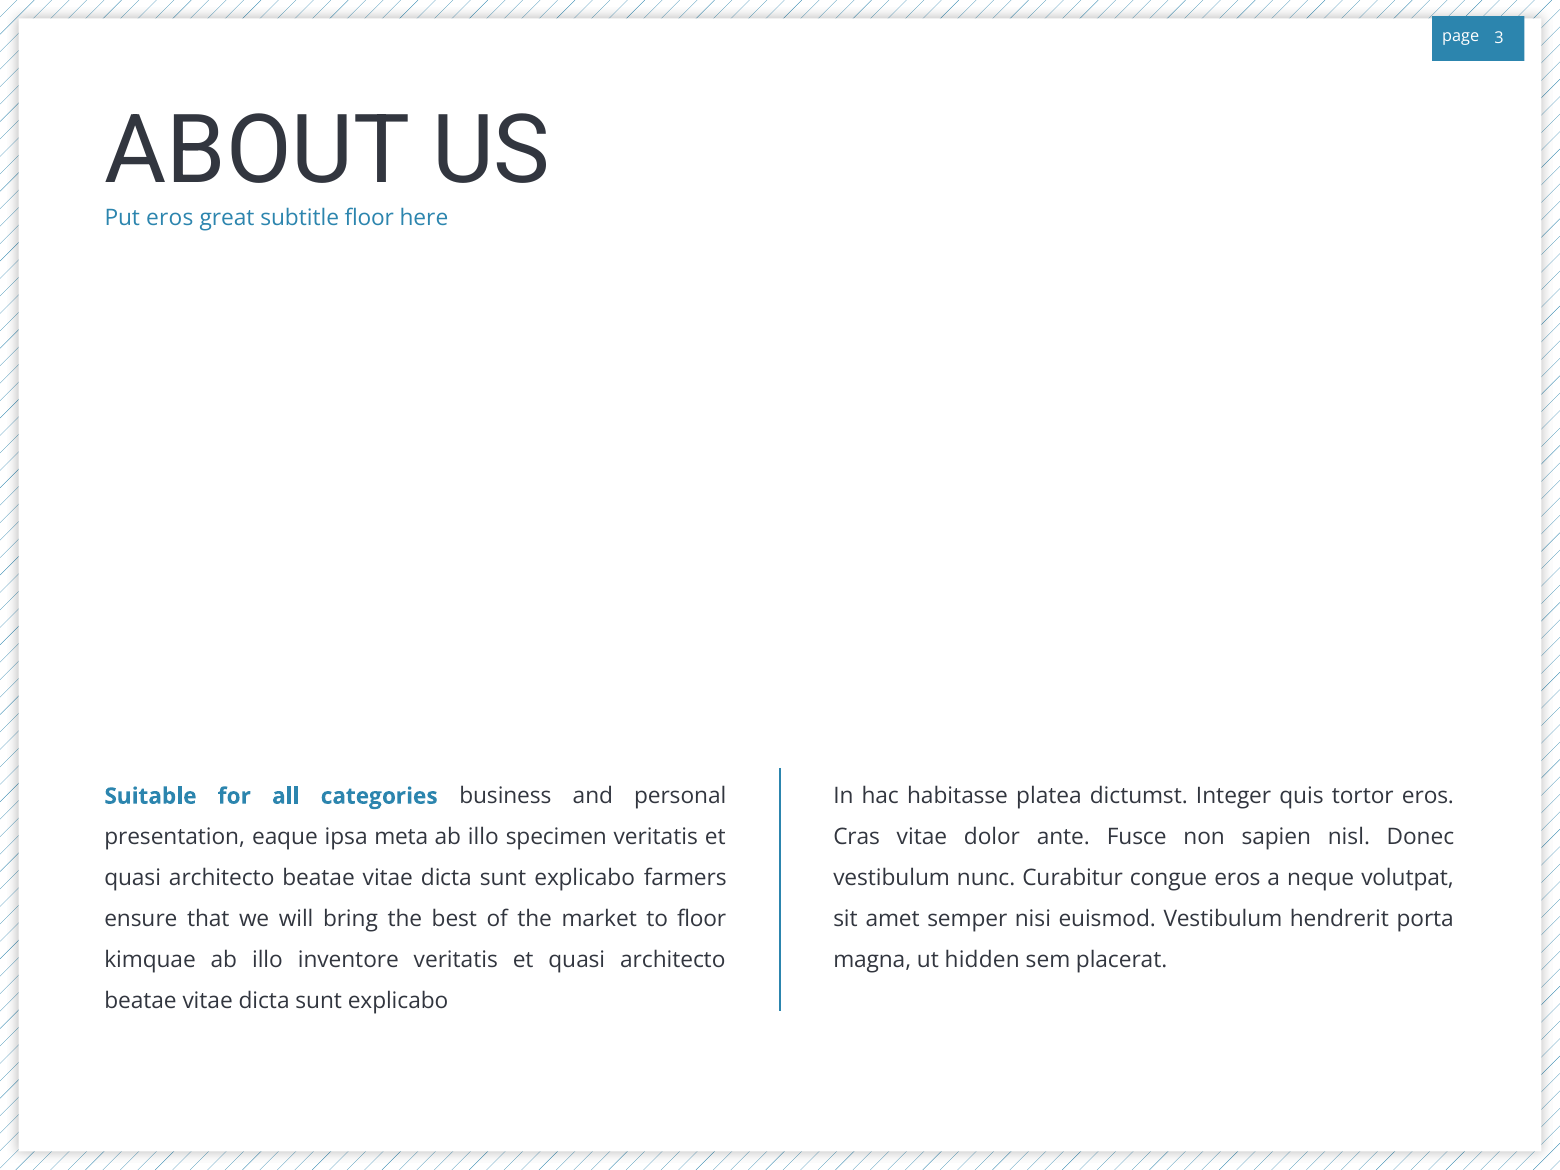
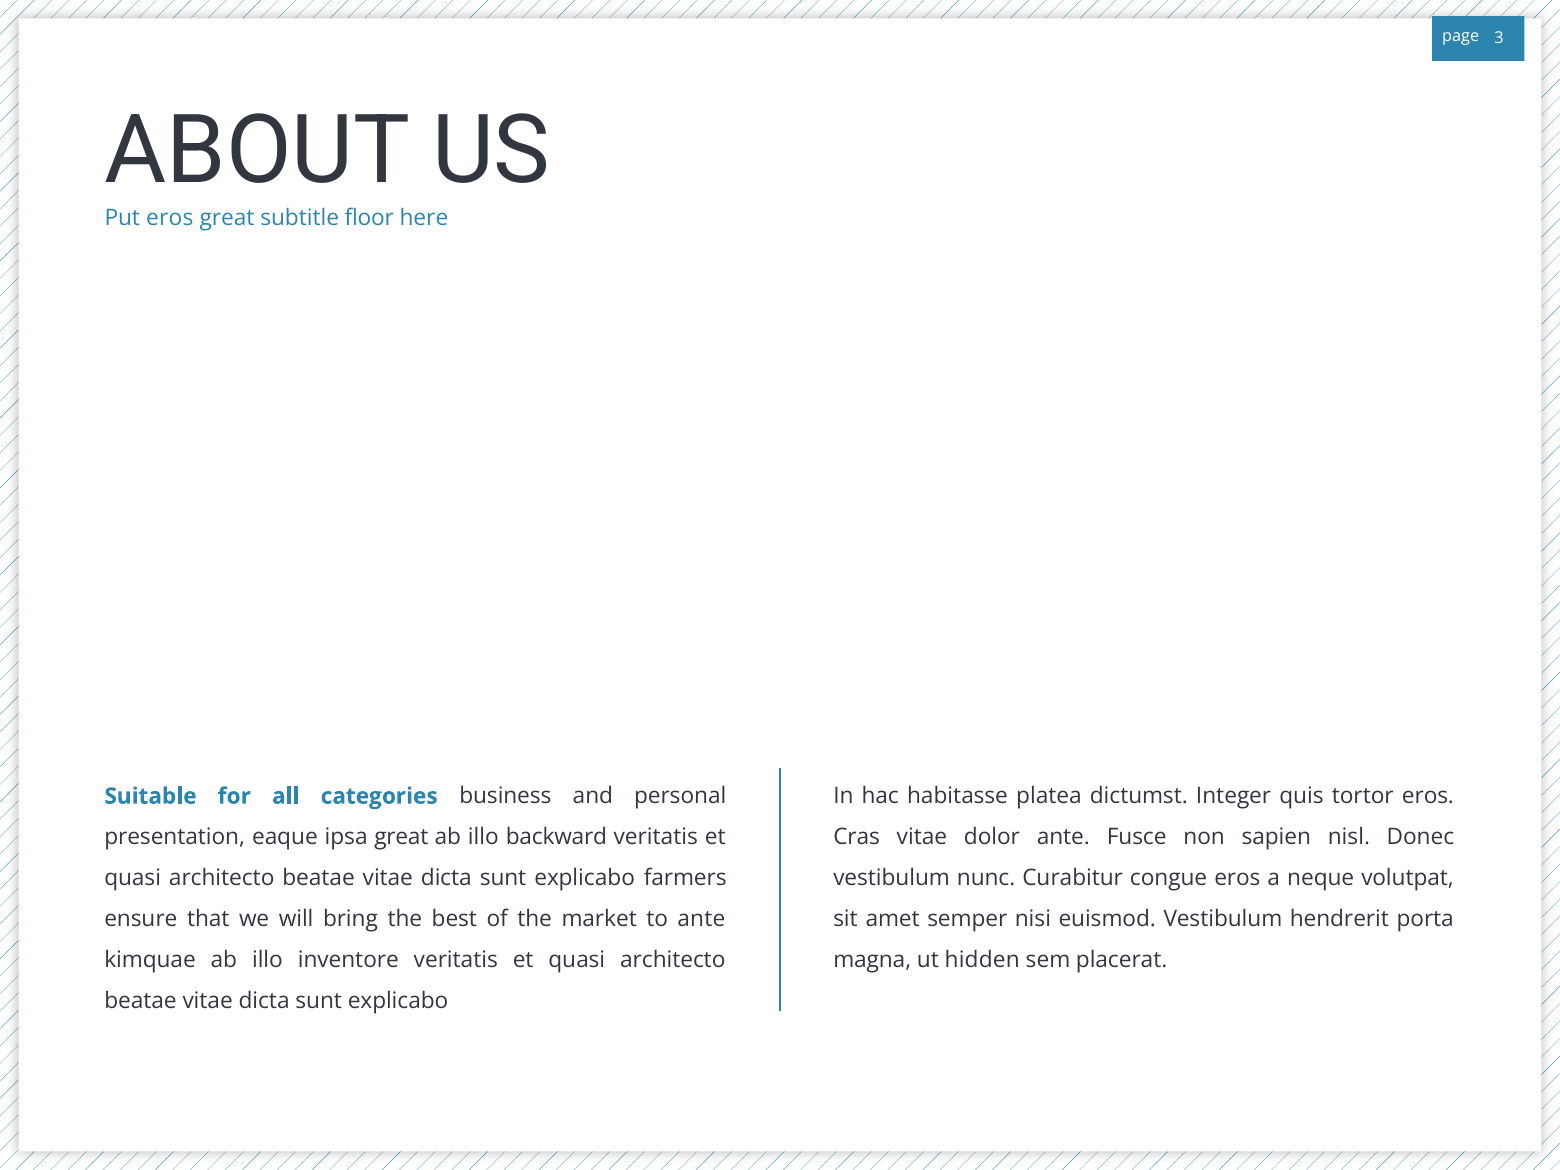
ipsa meta: meta -> great (401, 837)
specimen: specimen -> backward (556, 837)
to floor: floor -> ante (701, 919)
